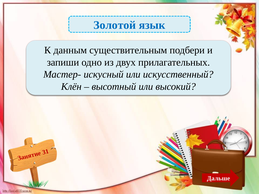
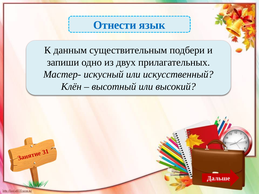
Золотой: Золотой -> Отнести (115, 25)
